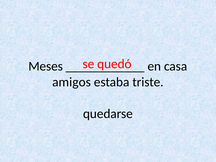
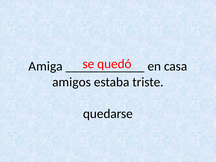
Meses: Meses -> Amiga (46, 66)
